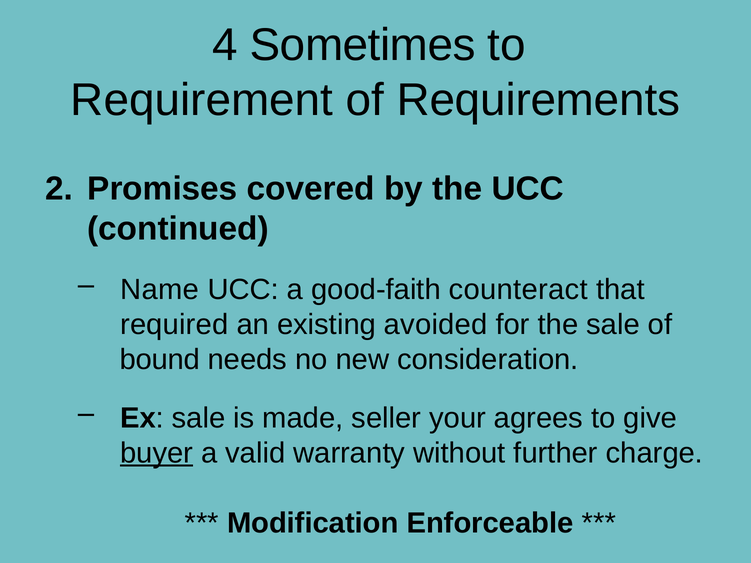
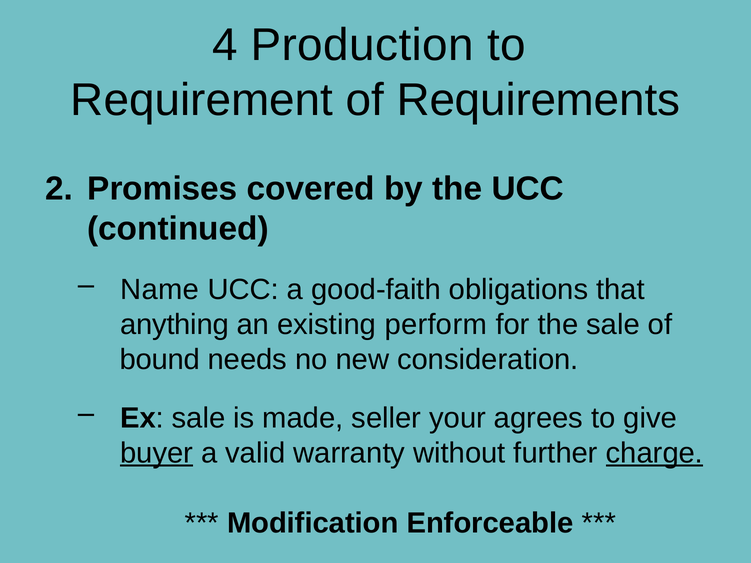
Sometimes: Sometimes -> Production (362, 45)
counteract: counteract -> obligations (519, 290)
required: required -> anything (175, 325)
avoided: avoided -> perform (436, 325)
charge underline: none -> present (654, 453)
